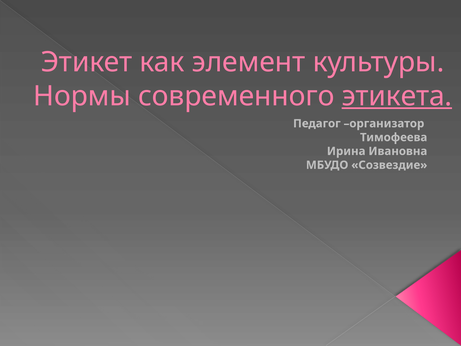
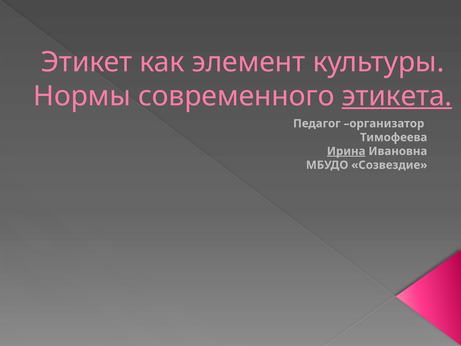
Ирина underline: none -> present (346, 151)
